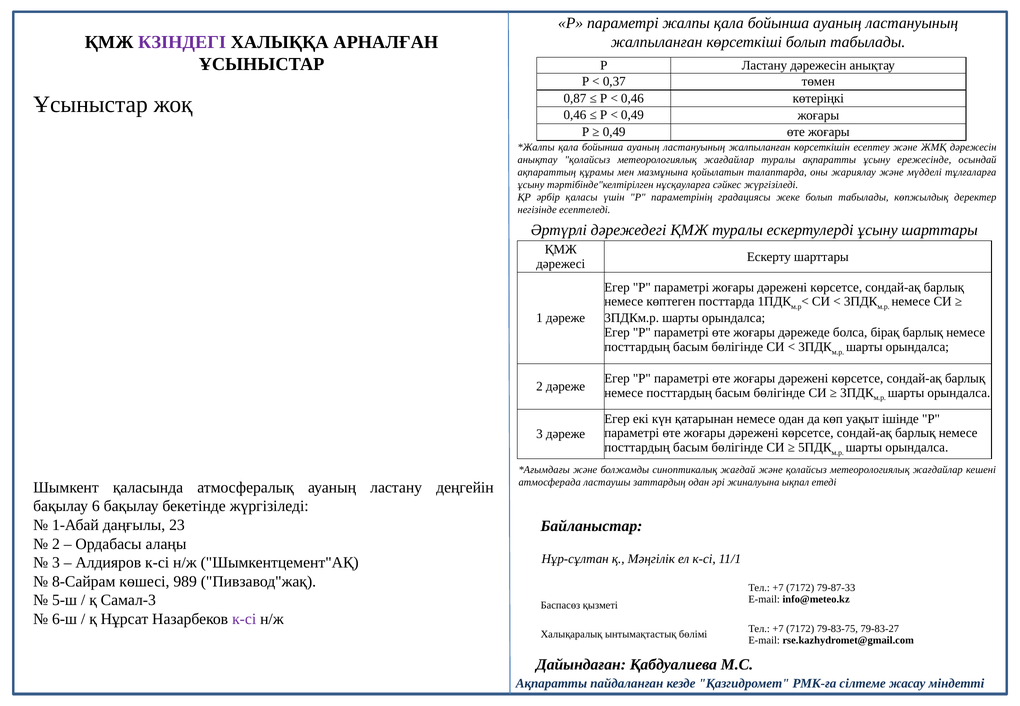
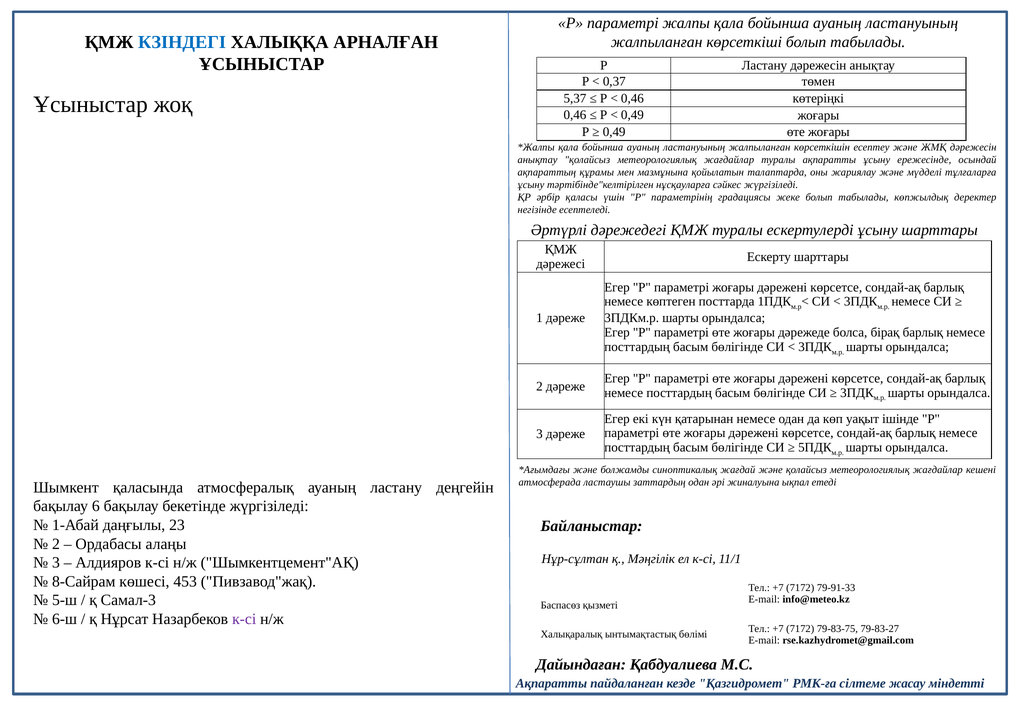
КЗІНДЕГІ colour: purple -> blue (182, 42)
0,87: 0,87 -> 5,37 (575, 98)
989: 989 -> 453 (185, 582)
79-87-33: 79-87-33 -> 79-91-33 (836, 588)
